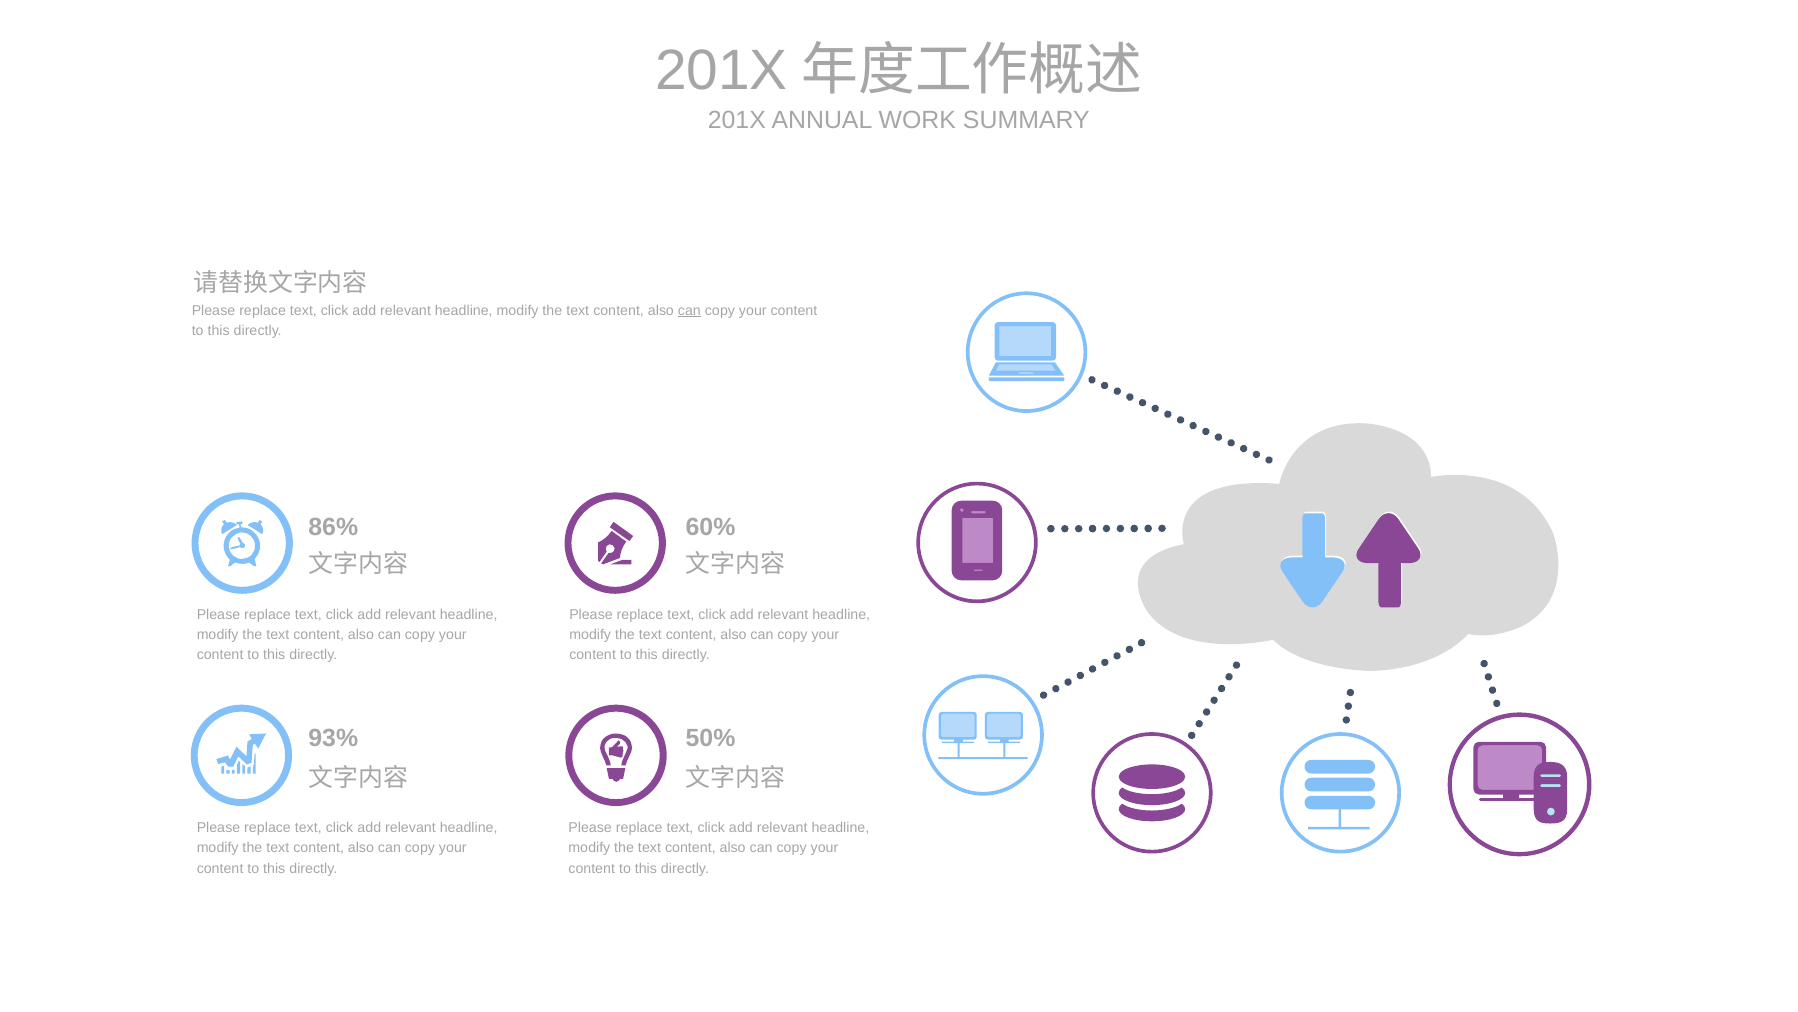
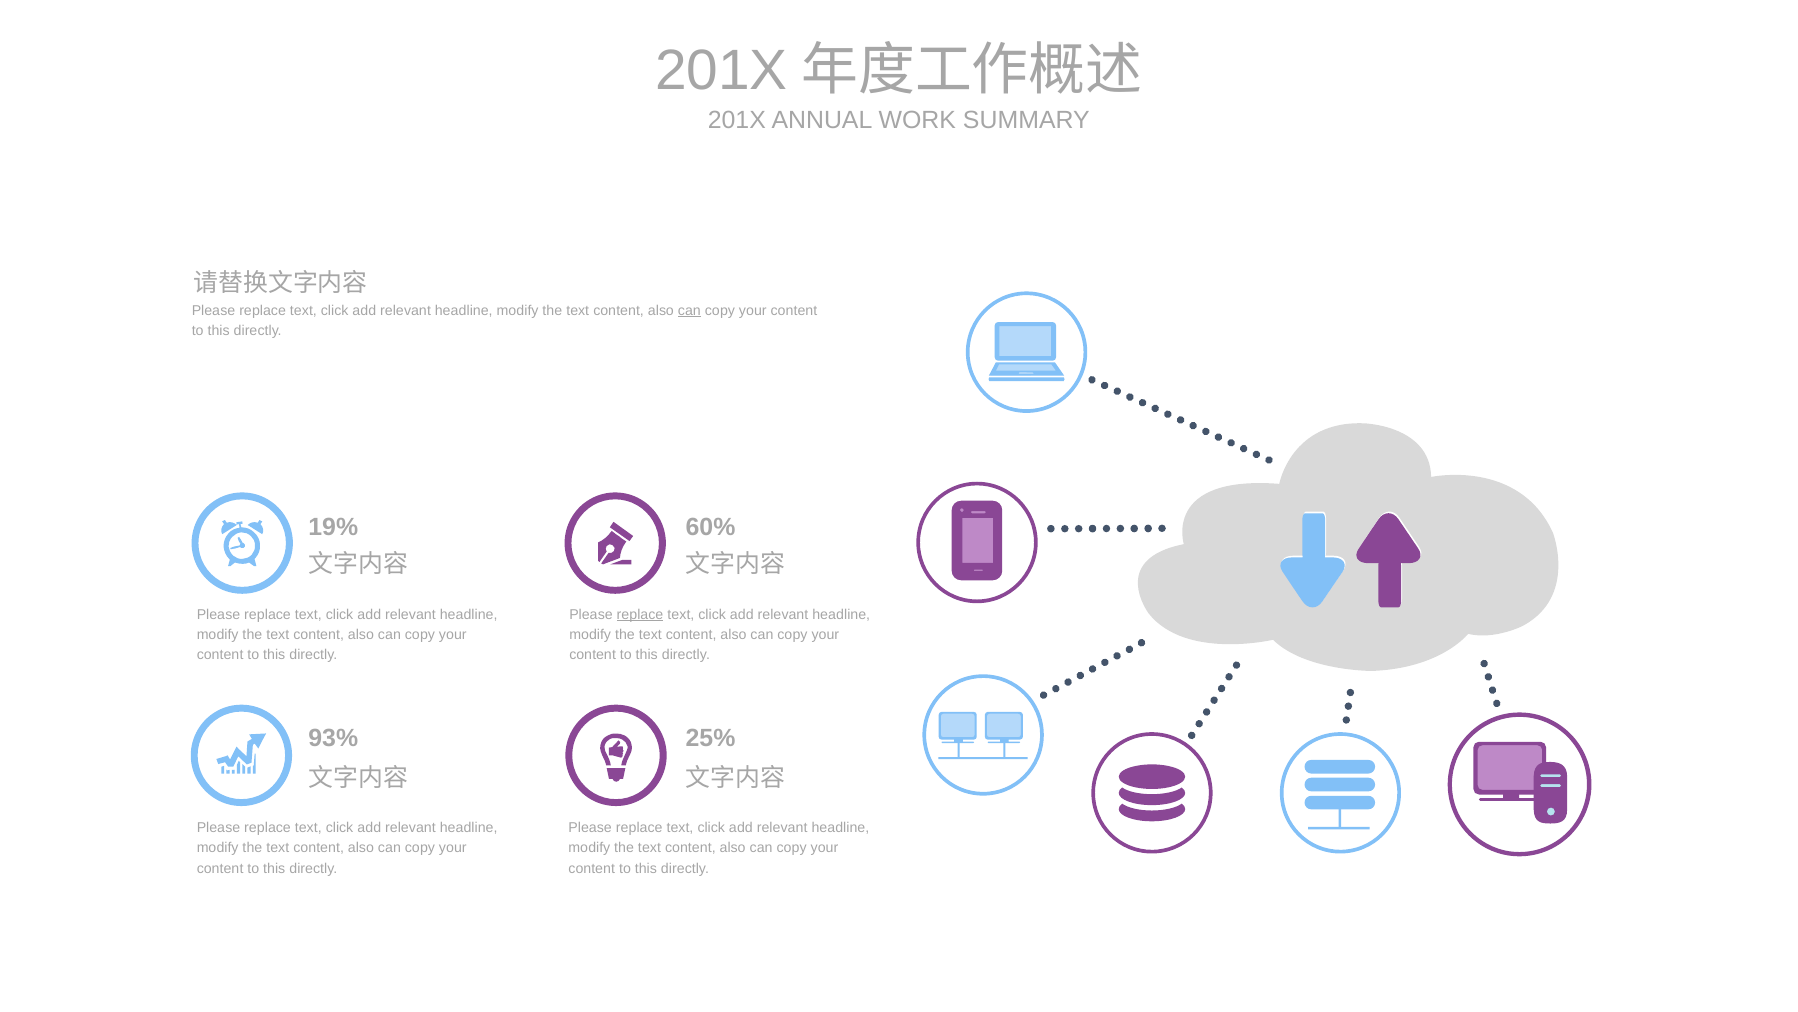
86%: 86% -> 19% (333, 526)
replace underline: none -> present (640, 614)
50%: 50% -> 25% (711, 737)
